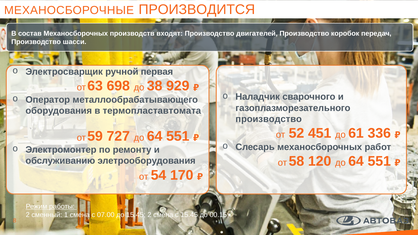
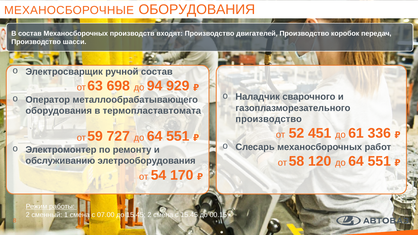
МЕХАНОСБОРОЧНЫЕ ПРОИЗВОДИТСЯ: ПРОИЗВОДИТСЯ -> ОБОРУДОВАНИЯ (197, 10)
ручной первая: первая -> состав (157, 72)
38: 38 -> 94 (155, 86)
